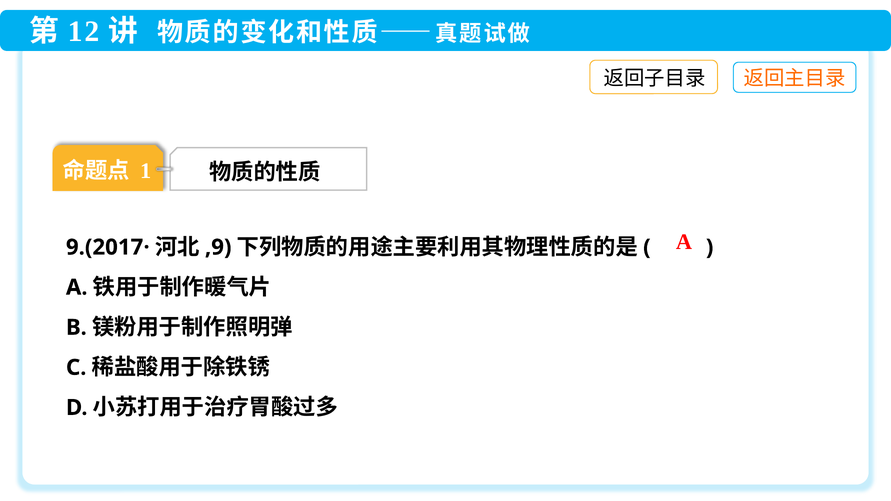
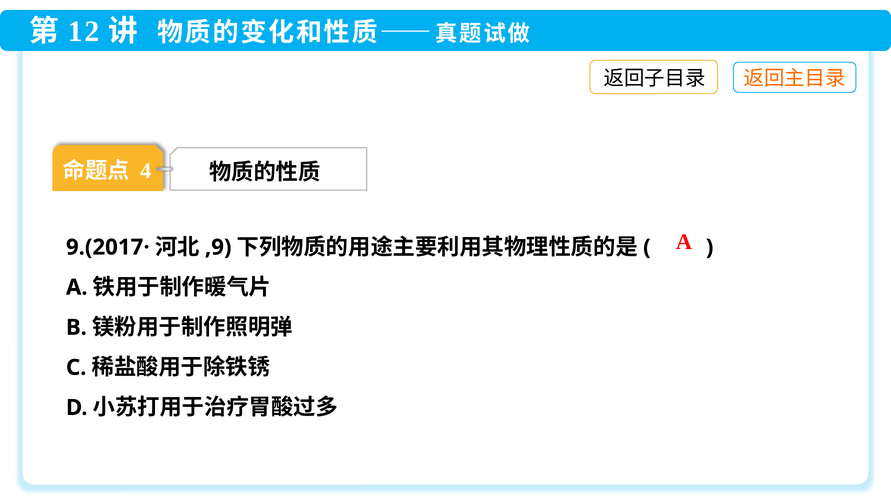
1: 1 -> 4 (146, 171)
